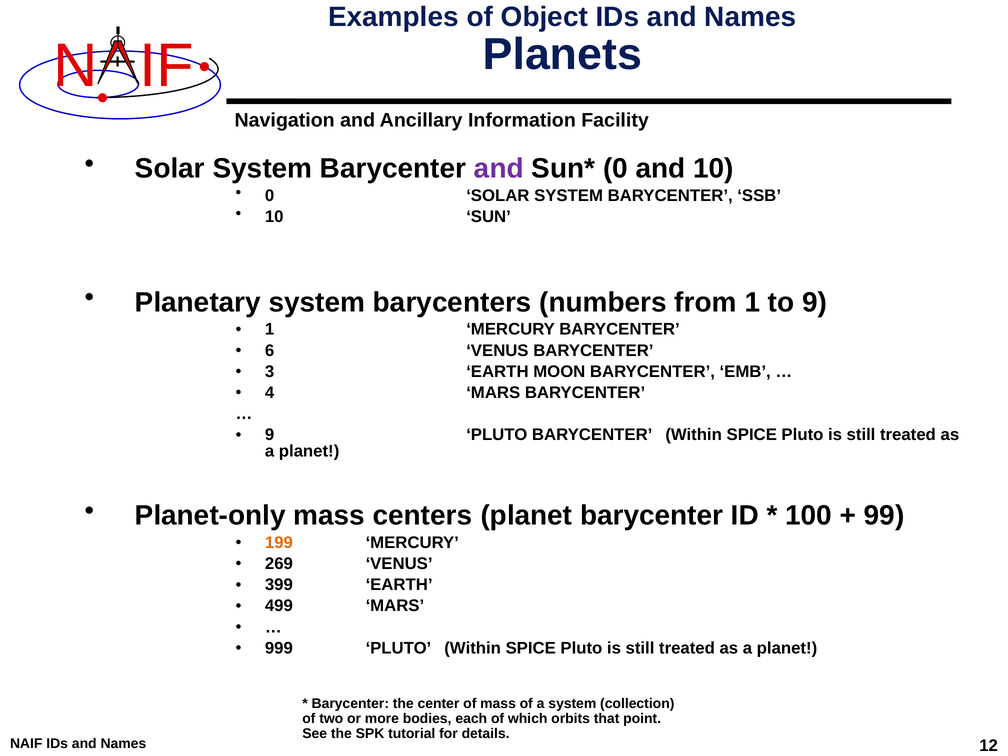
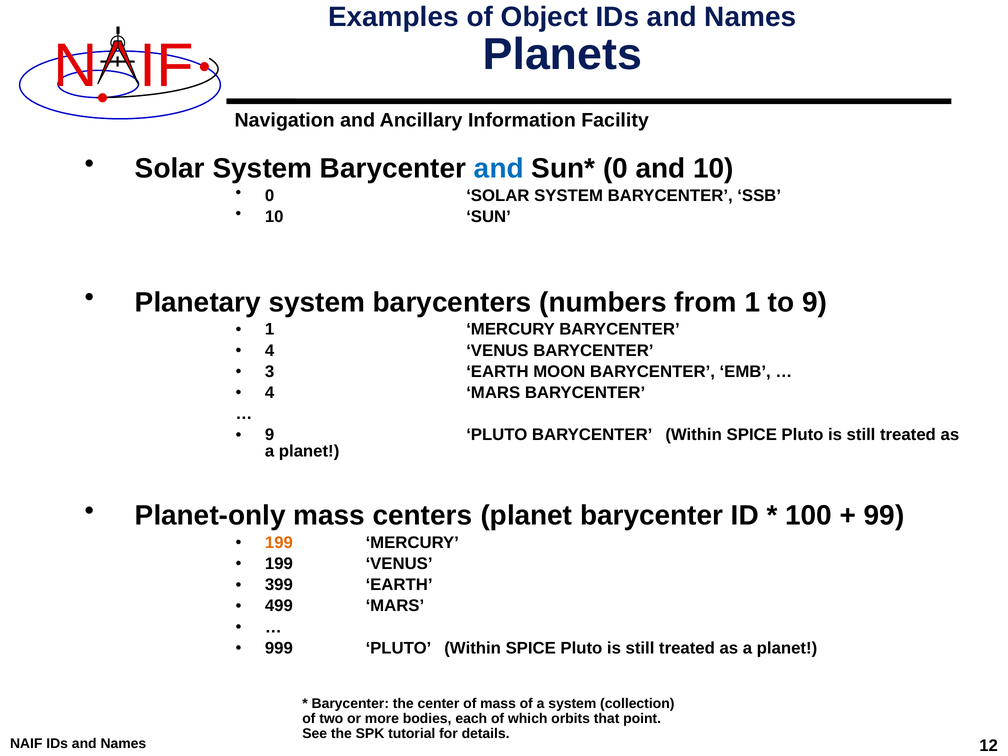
and colour: purple -> blue (499, 169)
6: 6 -> 4 (270, 351)
269: 269 -> 199 (279, 564)
